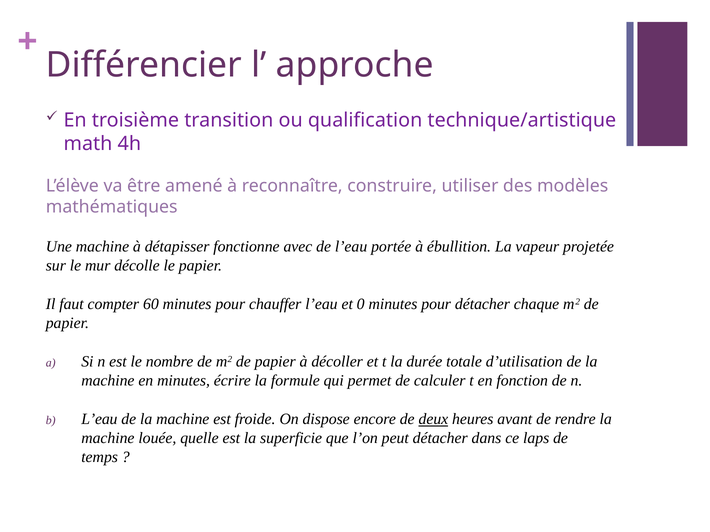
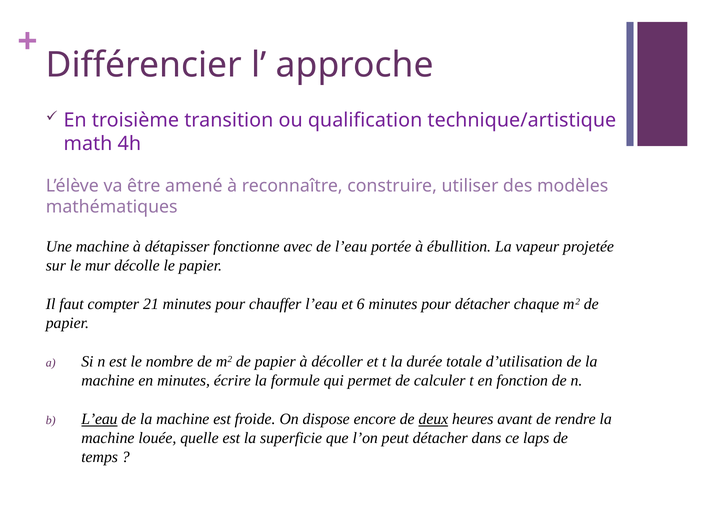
60: 60 -> 21 (151, 304)
0: 0 -> 6 (361, 304)
L’eau underline: none -> present (99, 419)
